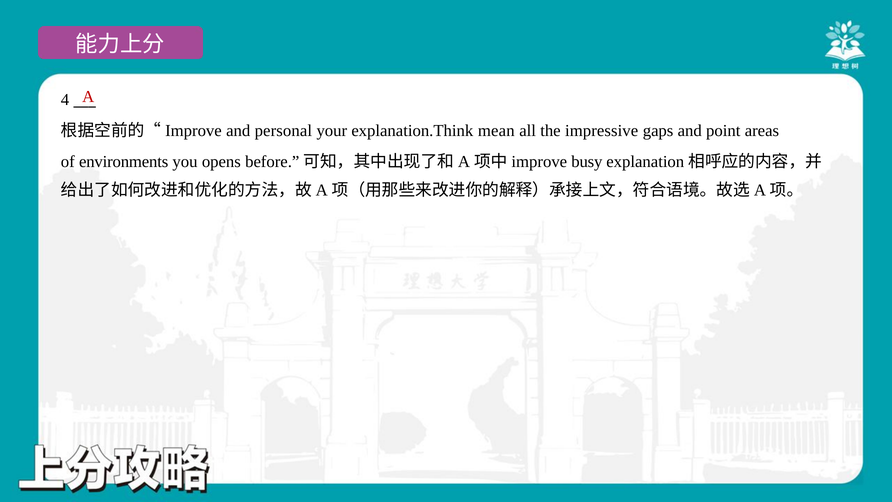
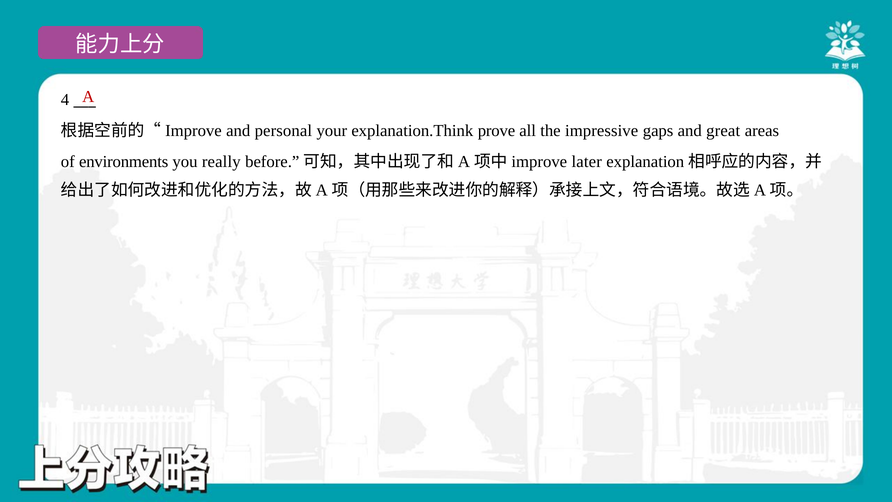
mean: mean -> prove (496, 131)
point: point -> great (723, 131)
opens: opens -> really (221, 162)
busy: busy -> later (587, 162)
